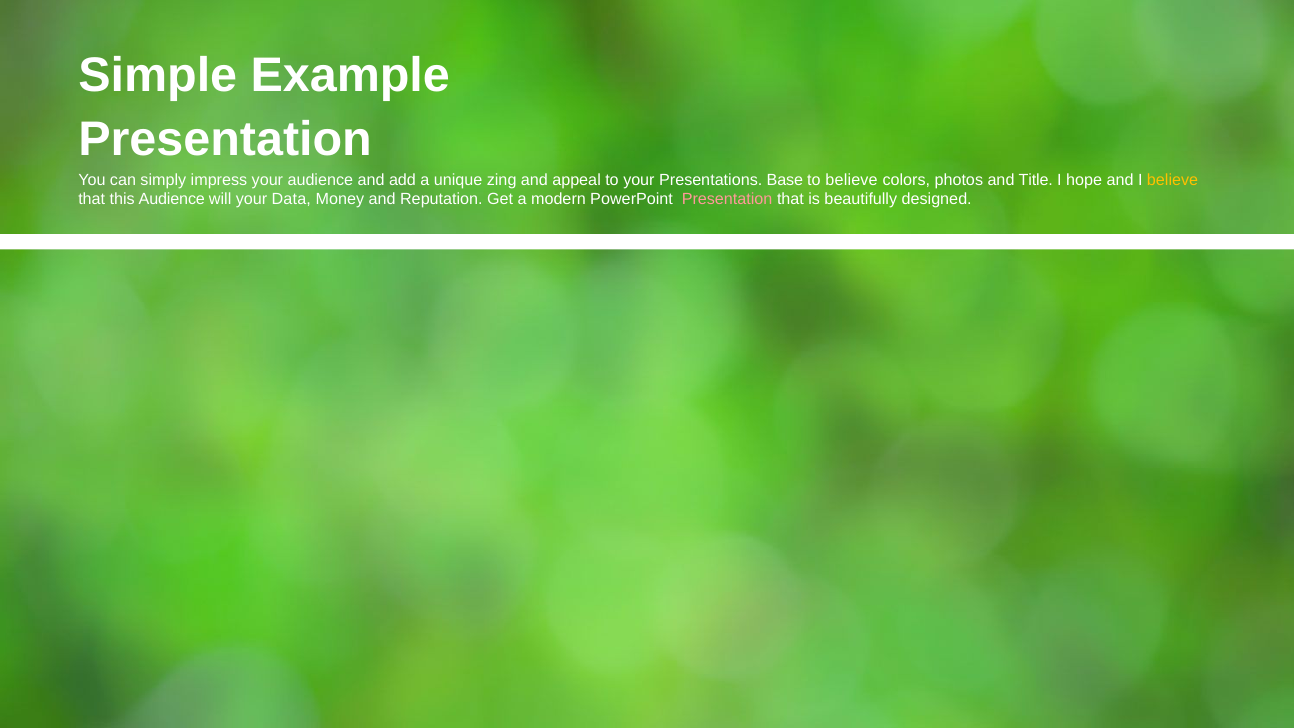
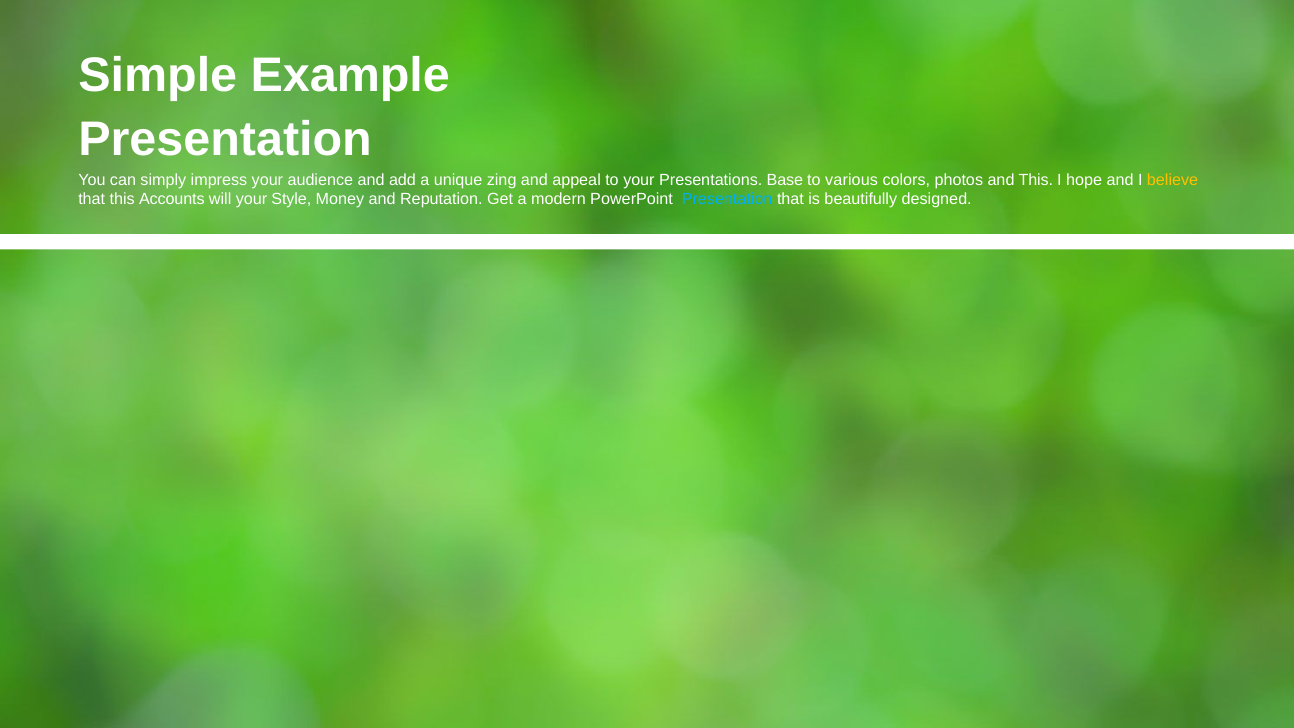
to believe: believe -> various (852, 180)
and Title: Title -> This (1036, 180)
this Audience: Audience -> Accounts (172, 199)
Data: Data -> Style (291, 199)
Presentation colour: pink -> light blue (727, 199)
